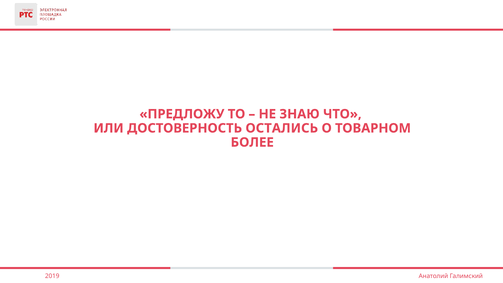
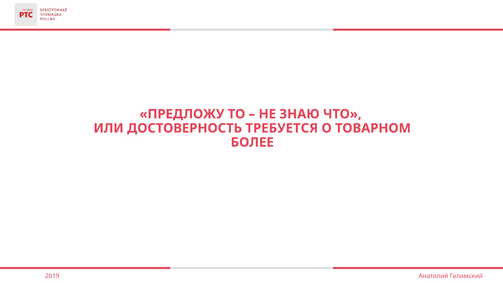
ОСТАЛИСЬ: ОСТАЛИСЬ -> ТРЕБУЕТСЯ (282, 128)
